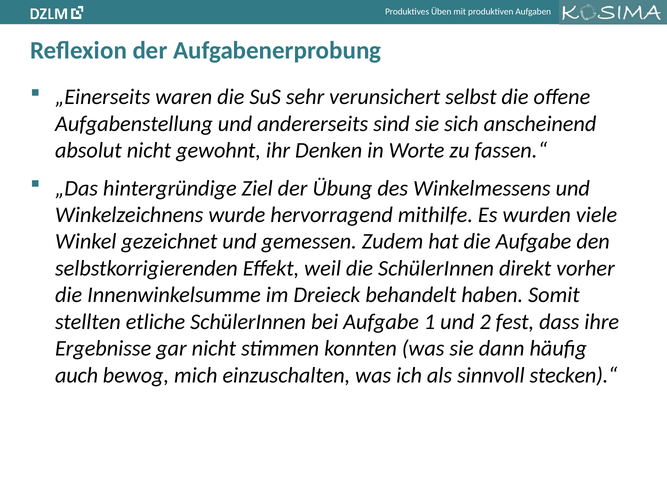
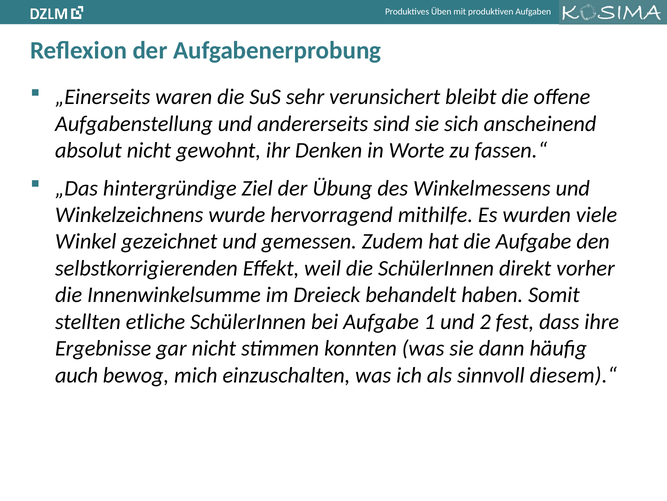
selbst: selbst -> bleibt (471, 97)
stecken).“: stecken).“ -> diesem).“ (573, 375)
